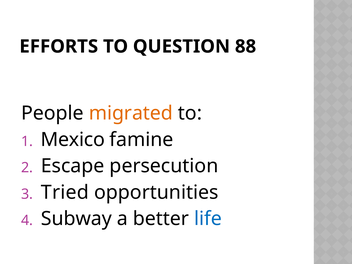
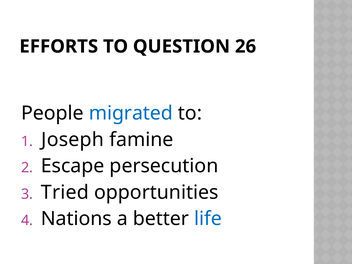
88: 88 -> 26 (246, 46)
migrated colour: orange -> blue (131, 113)
Mexico: Mexico -> Joseph (73, 140)
Subway: Subway -> Nations (76, 219)
